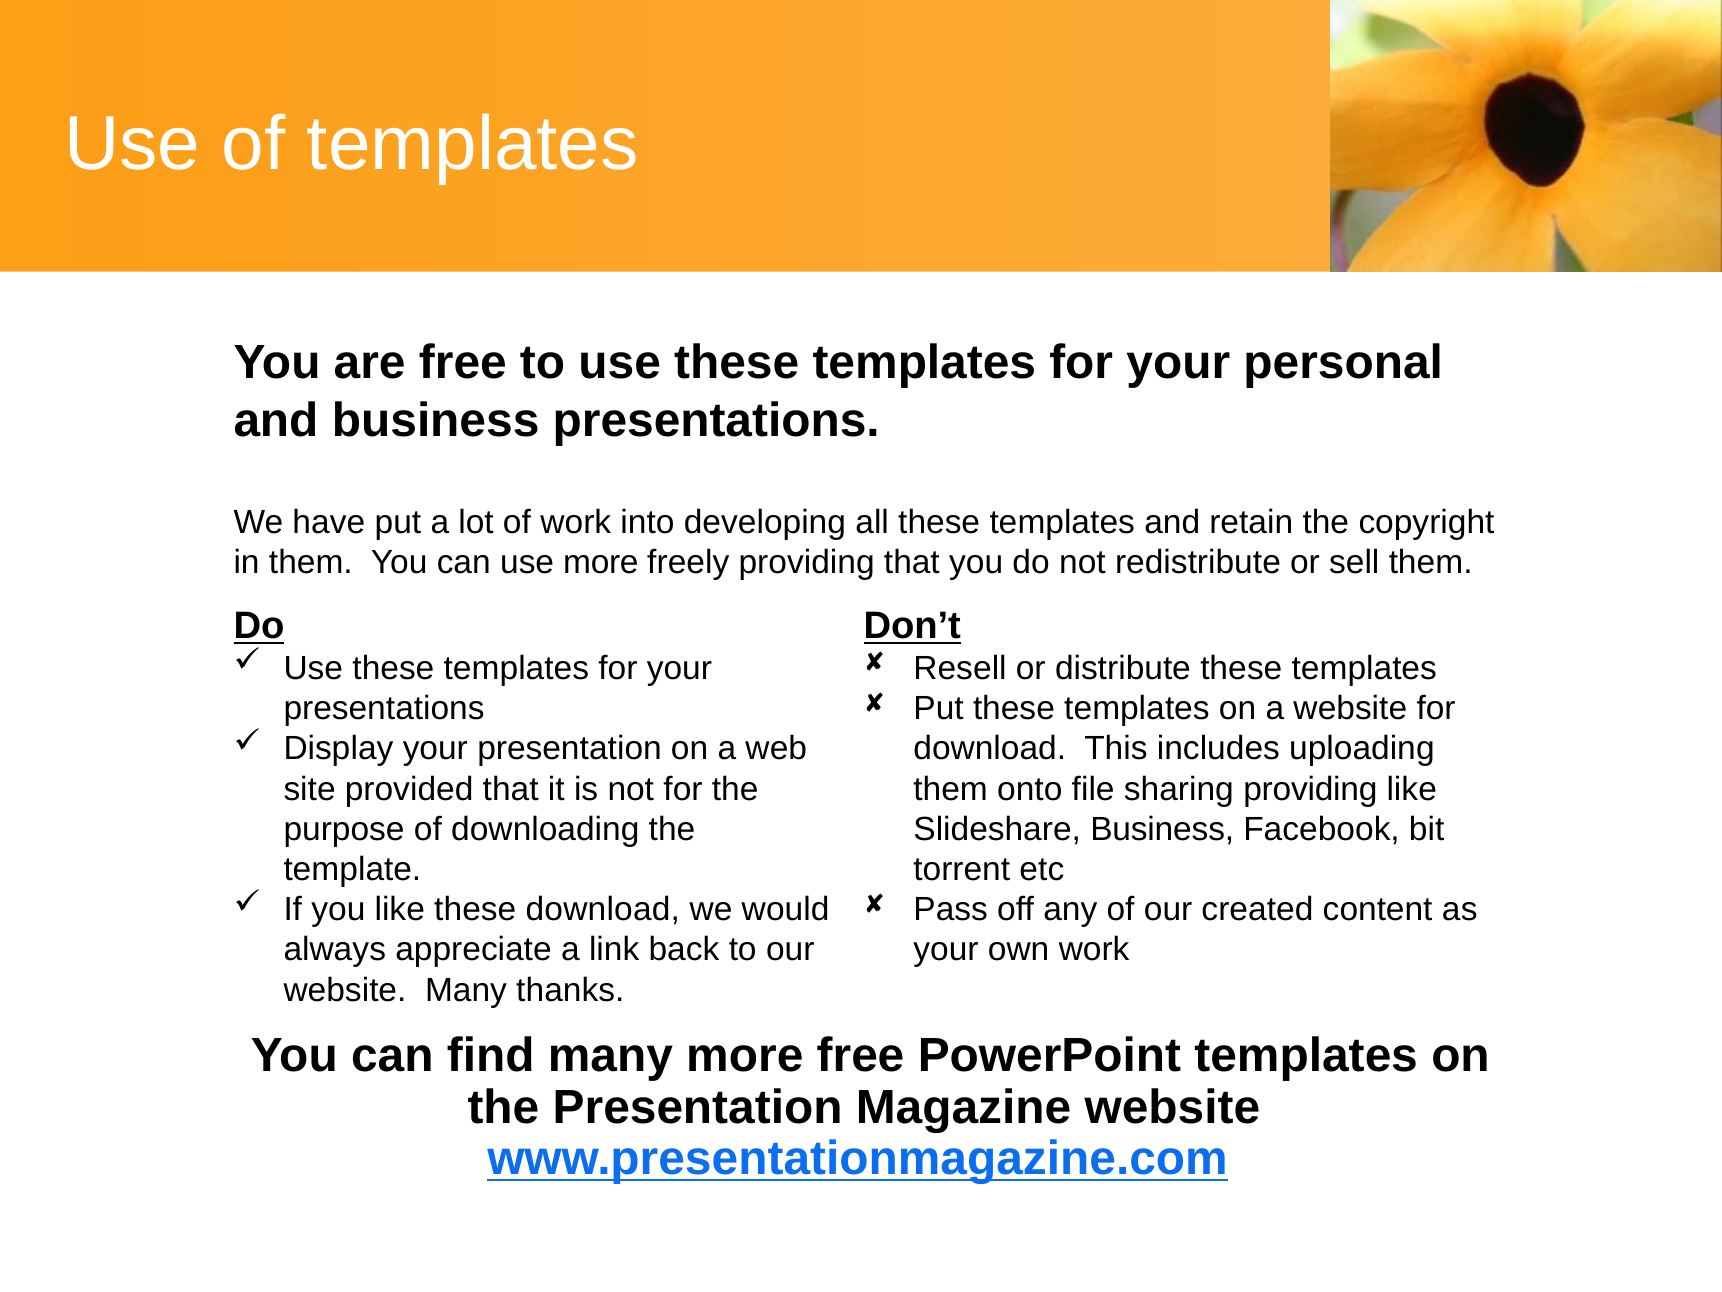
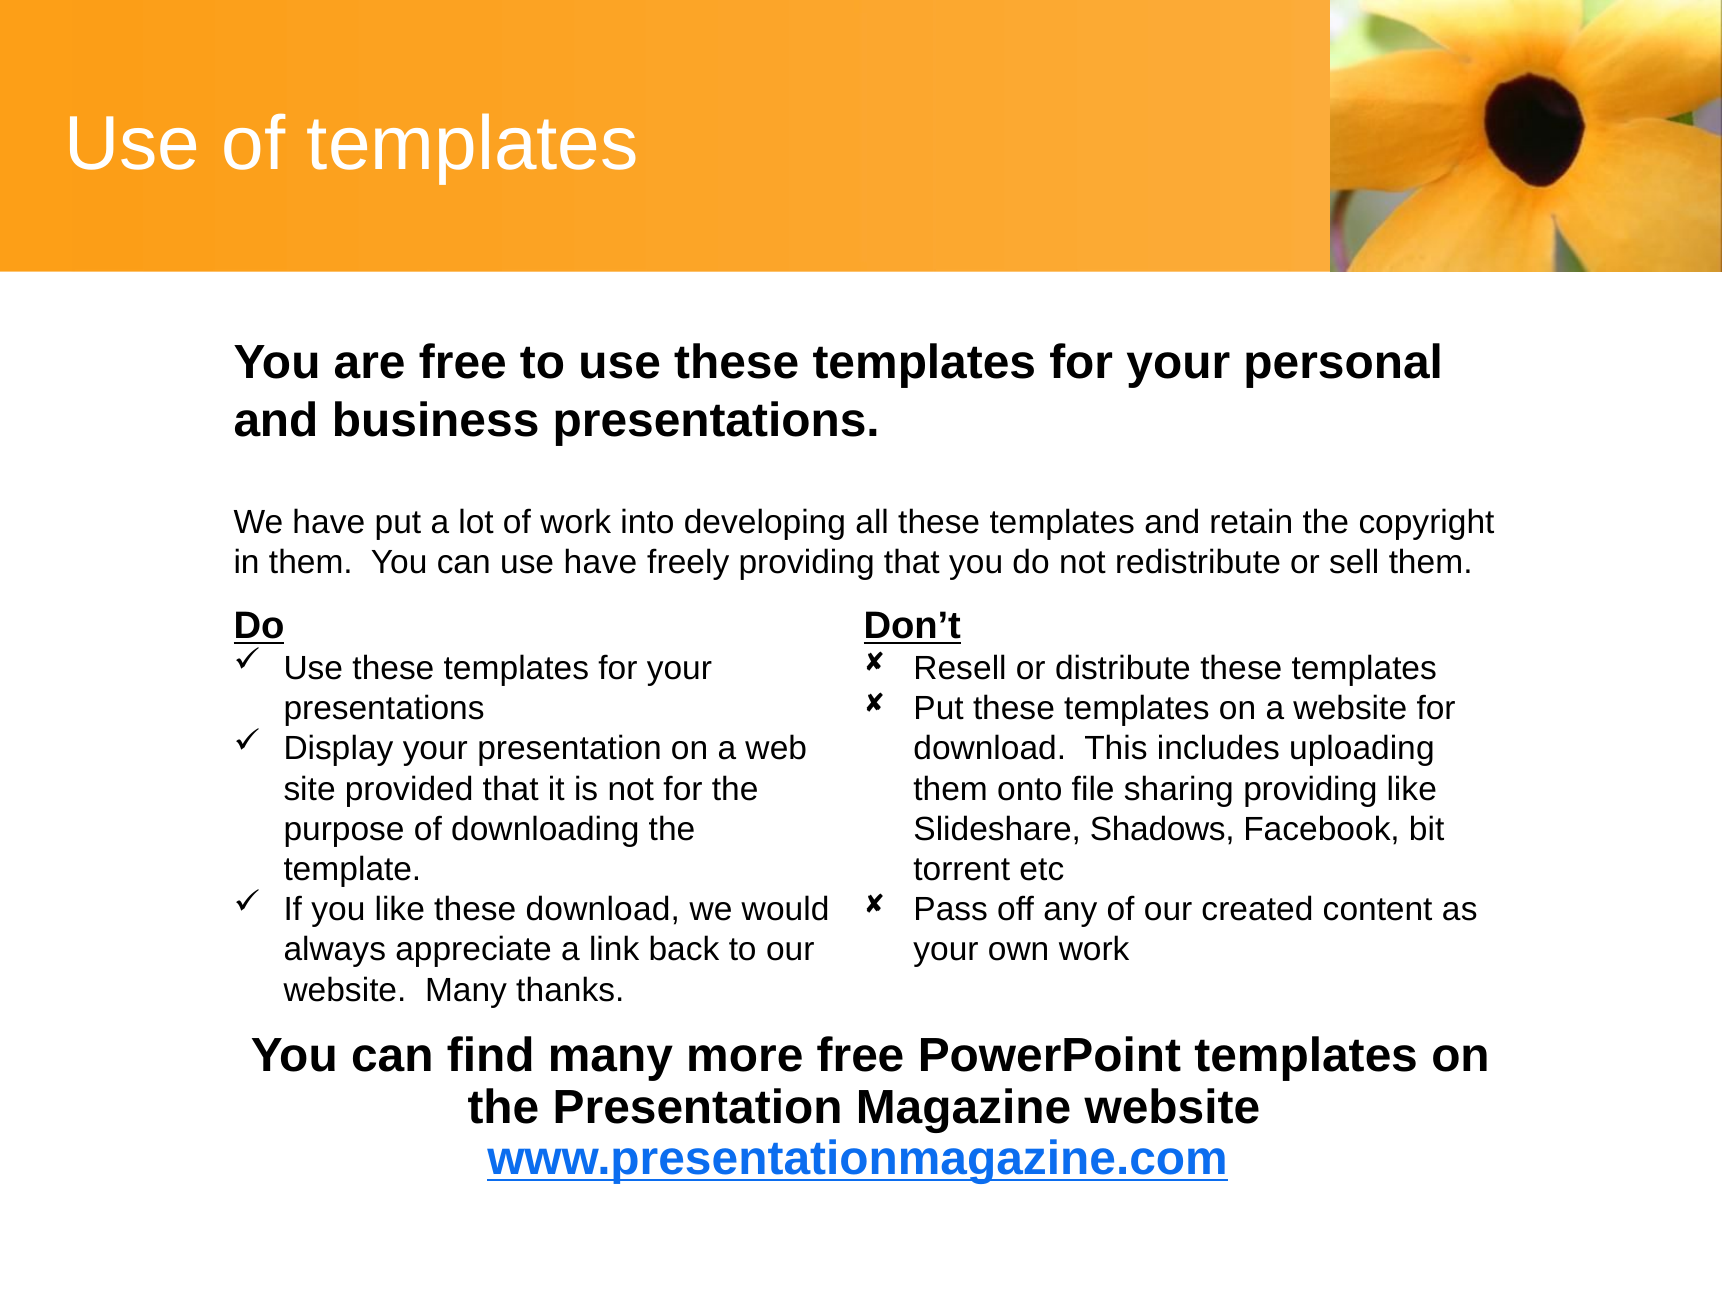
use more: more -> have (601, 562)
Slideshare Business: Business -> Shadows (1162, 829)
